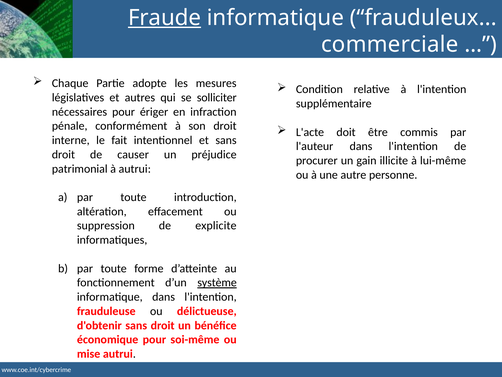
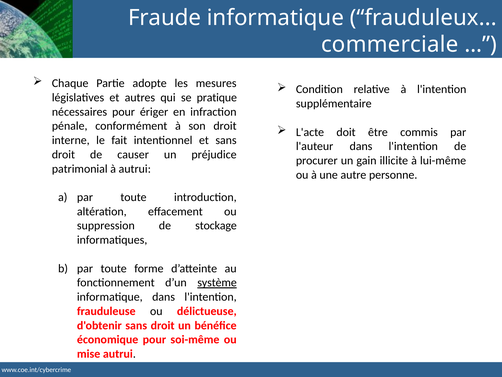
Fraude underline: present -> none (165, 18)
solliciter: solliciter -> pratique (217, 97)
explicite: explicite -> stockage (216, 225)
